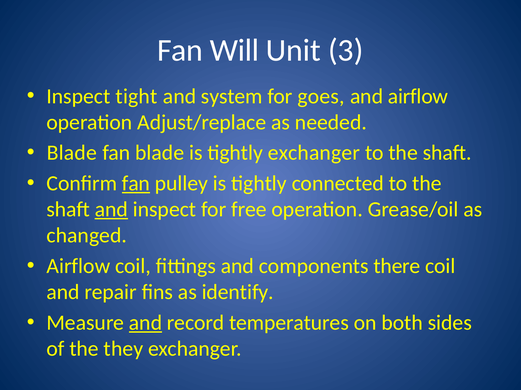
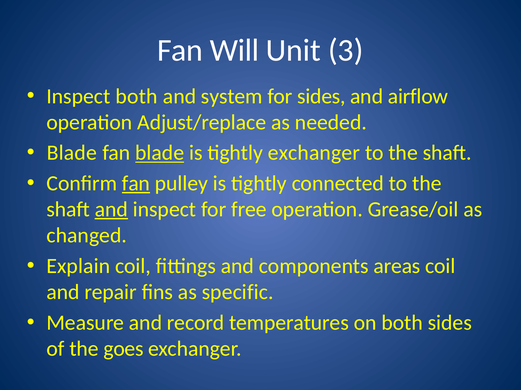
Inspect tight: tight -> both (137, 96)
for goes: goes -> sides (321, 96)
blade underline: none -> present (160, 153)
Airflow: Airflow -> Explain (78, 267)
there: there -> areas (397, 267)
identify: identify -> specific (238, 293)
and underline: present -> none (146, 323)
they: they -> goes (124, 349)
